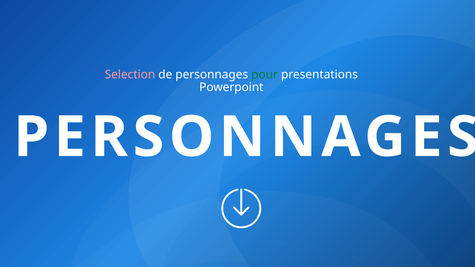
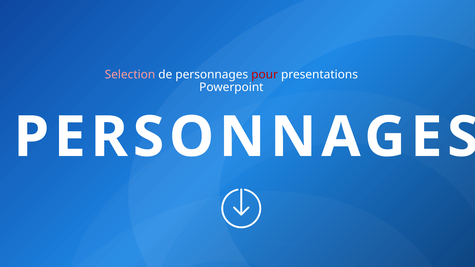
pour colour: green -> red (265, 75)
